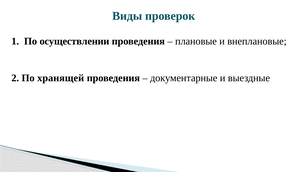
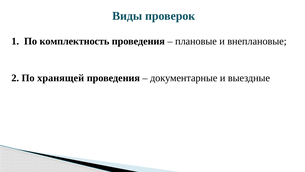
осуществлении: осуществлении -> комплектность (74, 41)
